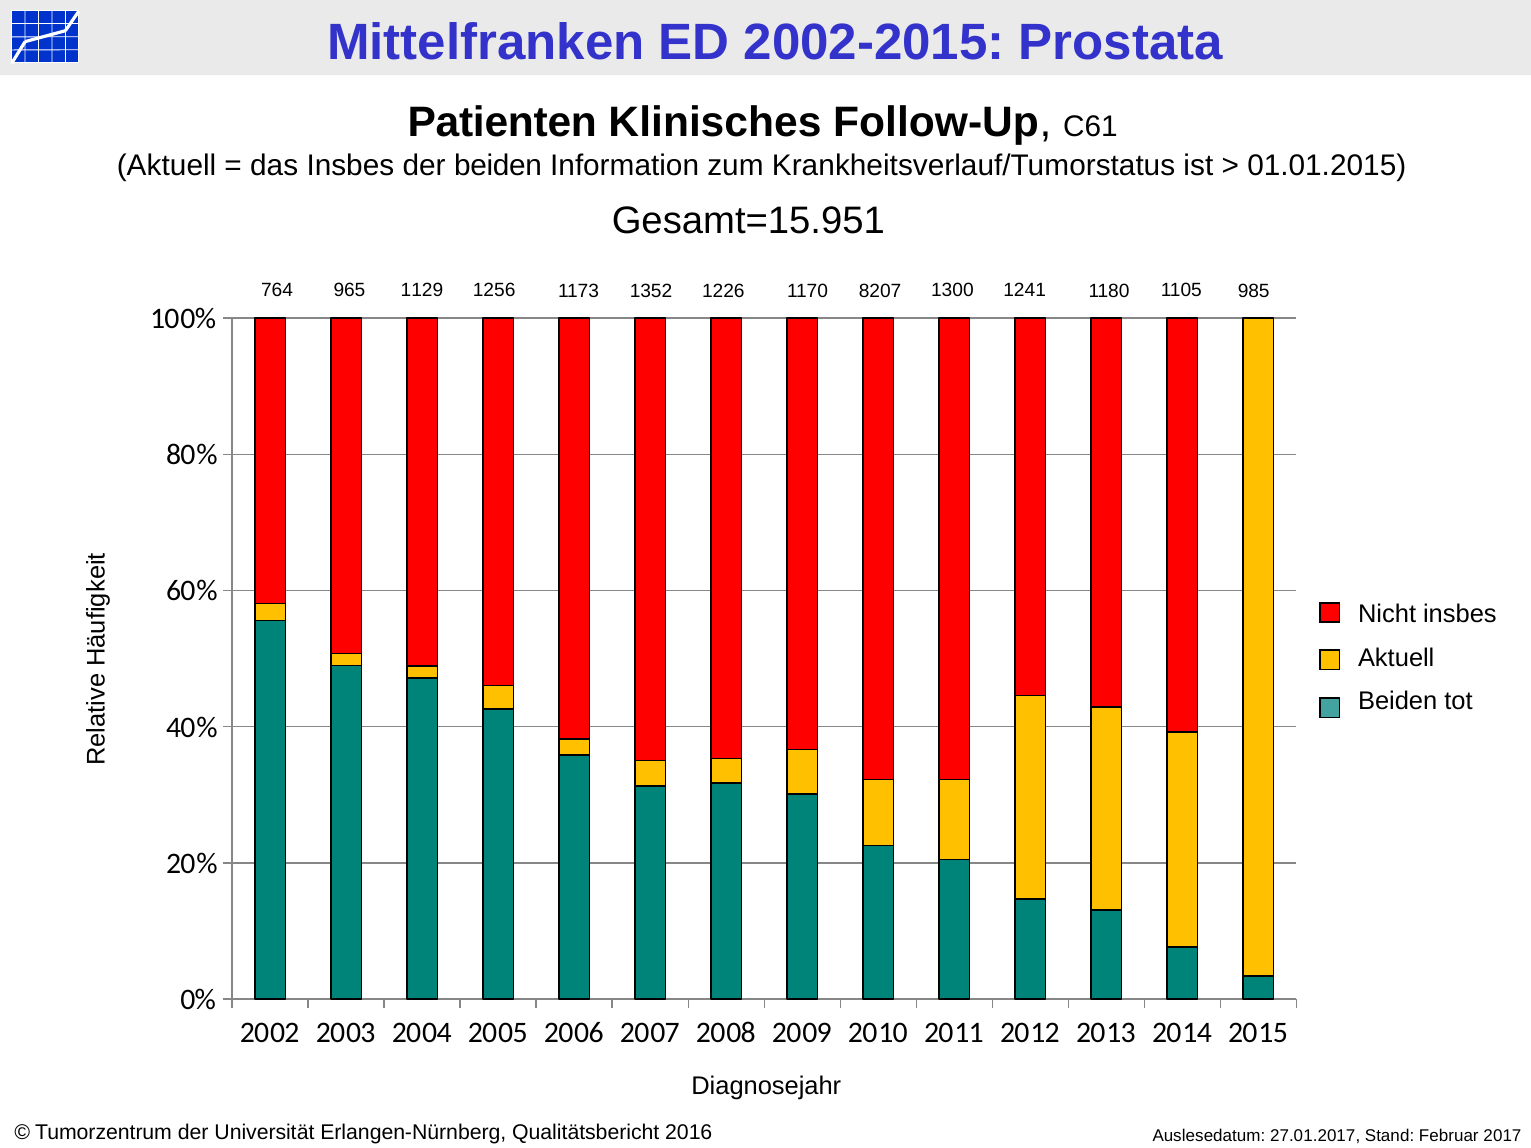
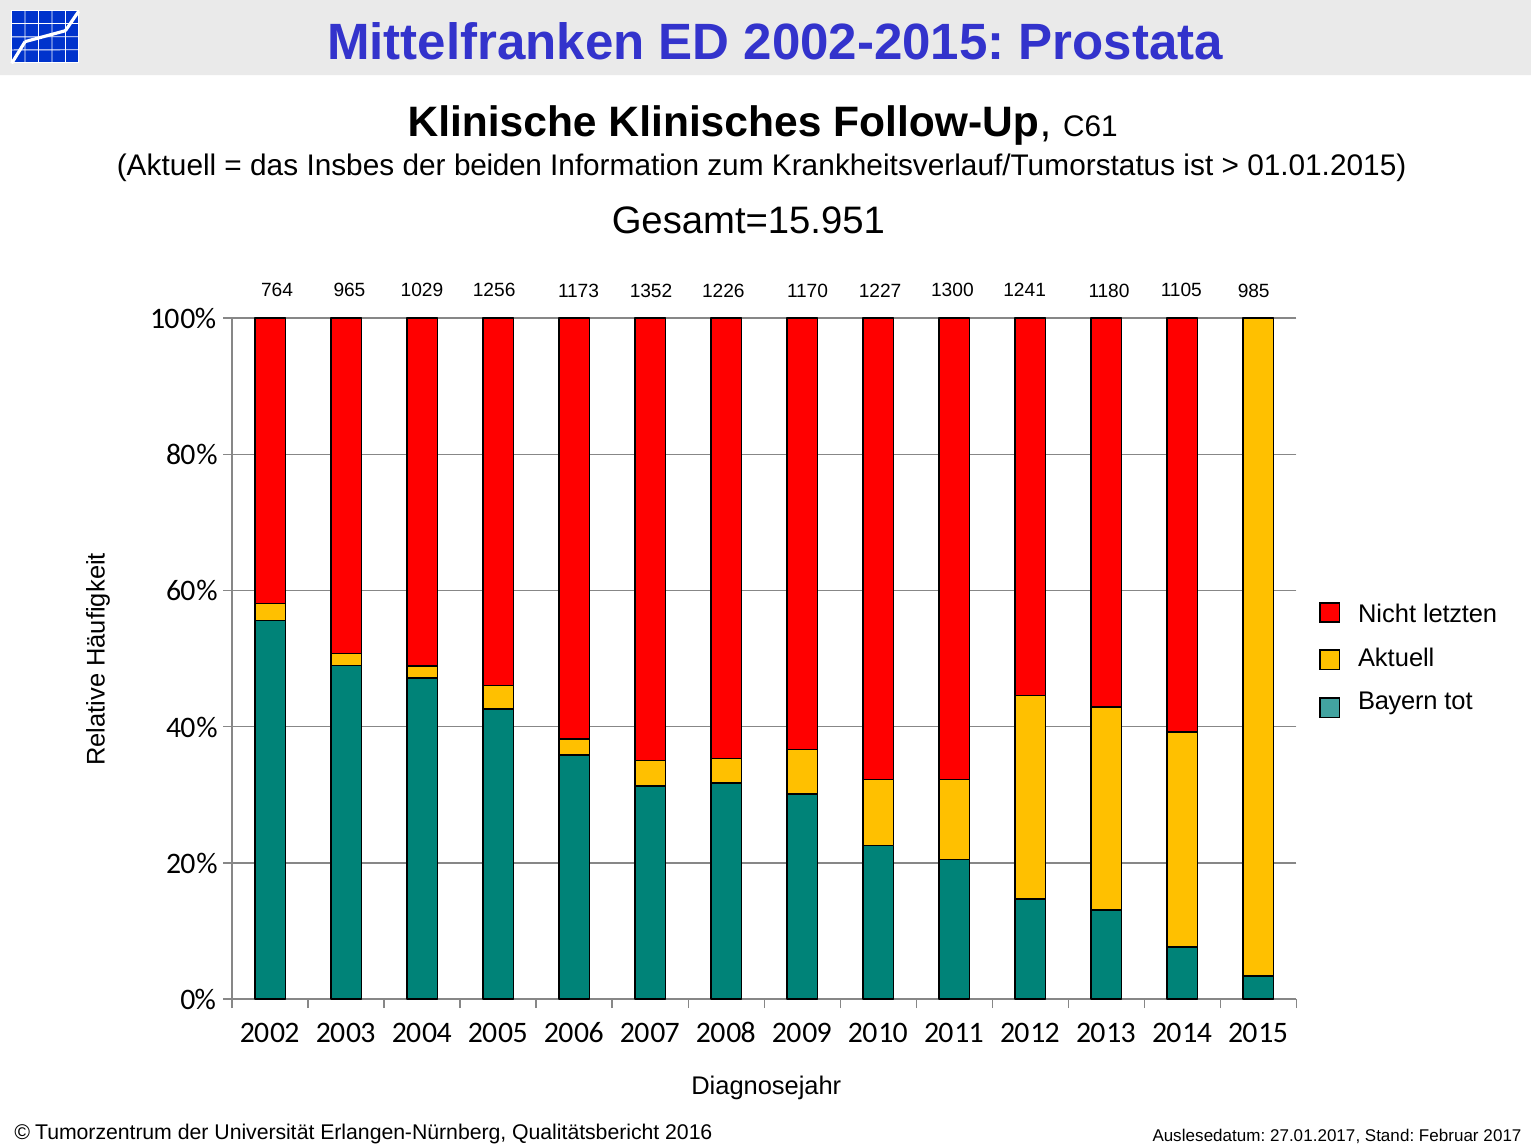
Patienten: Patienten -> Klinische (502, 123)
1129: 1129 -> 1029 (422, 291)
8207: 8207 -> 1227 (880, 291)
Nicht insbes: insbes -> letzten (1460, 614)
Beiden: Beiden -> Bayern (1398, 701)
